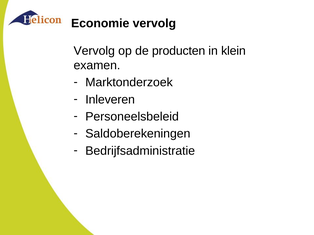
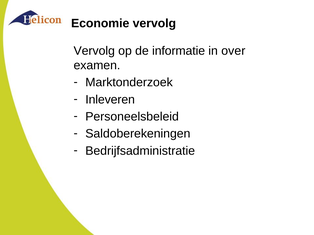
producten: producten -> informatie (179, 51)
klein: klein -> over (233, 51)
